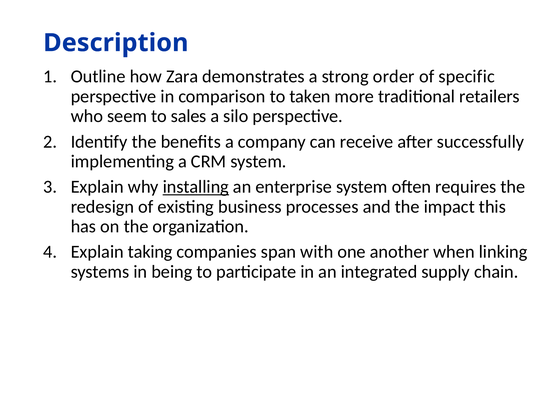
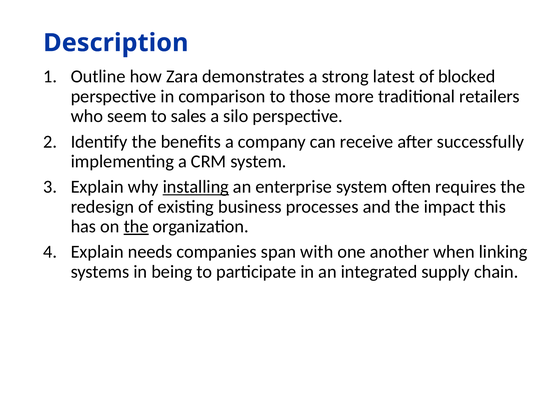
order: order -> latest (394, 77)
specific: specific -> blocked (467, 77)
taken: taken -> those (310, 96)
the underline: none -> present (136, 226)
taking: taking -> needs (150, 252)
